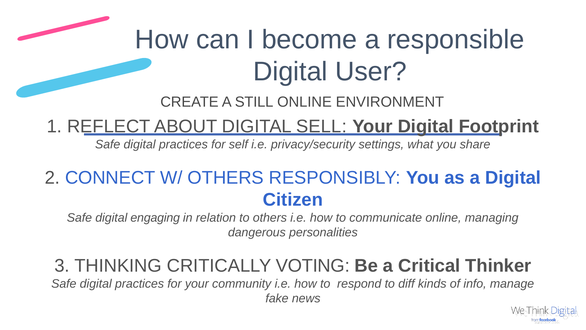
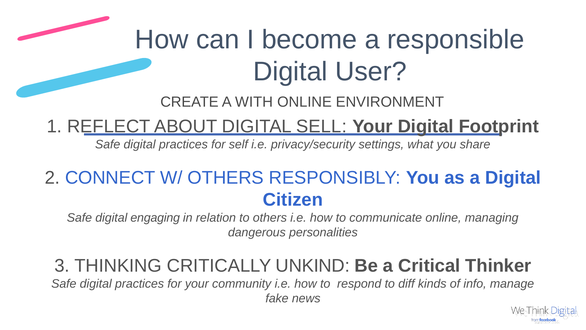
STILL: STILL -> WITH (254, 102)
VOTING: VOTING -> UNKIND (313, 265)
